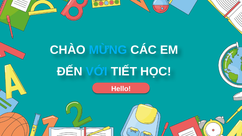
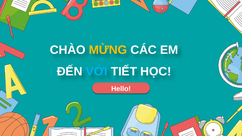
MỪNG colour: light blue -> yellow (108, 50)
